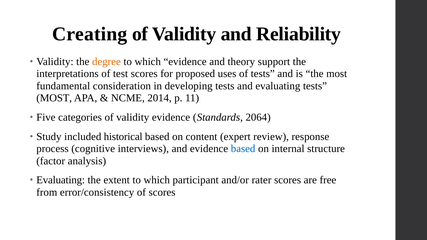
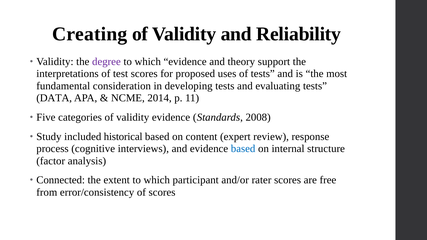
degree colour: orange -> purple (106, 62)
MOST: MOST -> DATA (54, 98)
2064: 2064 -> 2008 (258, 117)
Evaluating: Evaluating -> Connected (61, 180)
